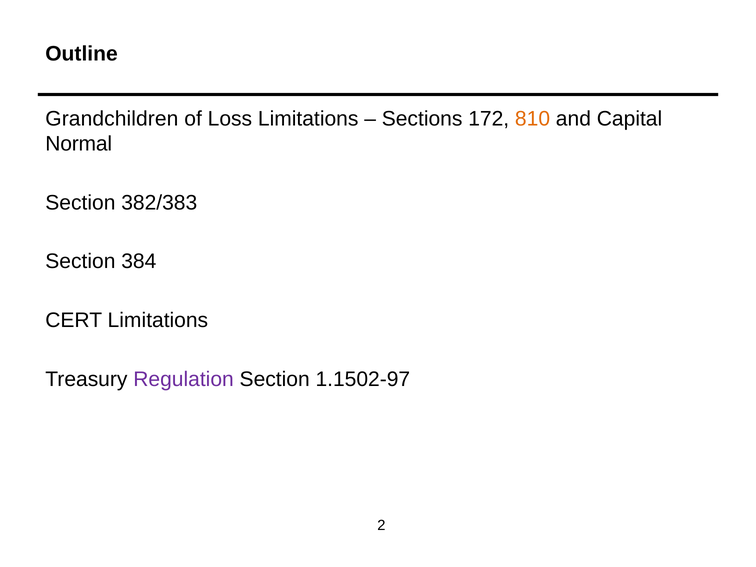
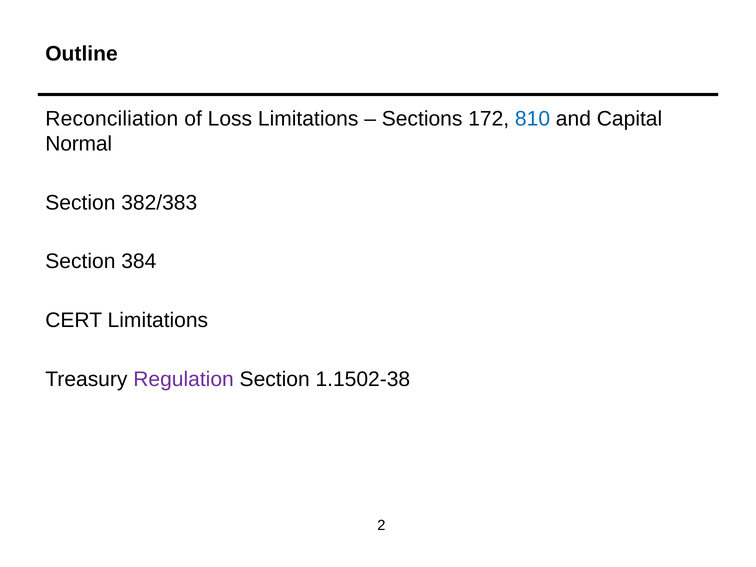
Grandchildren: Grandchildren -> Reconciliation (112, 119)
810 colour: orange -> blue (533, 119)
1.1502-97: 1.1502-97 -> 1.1502-38 (363, 379)
